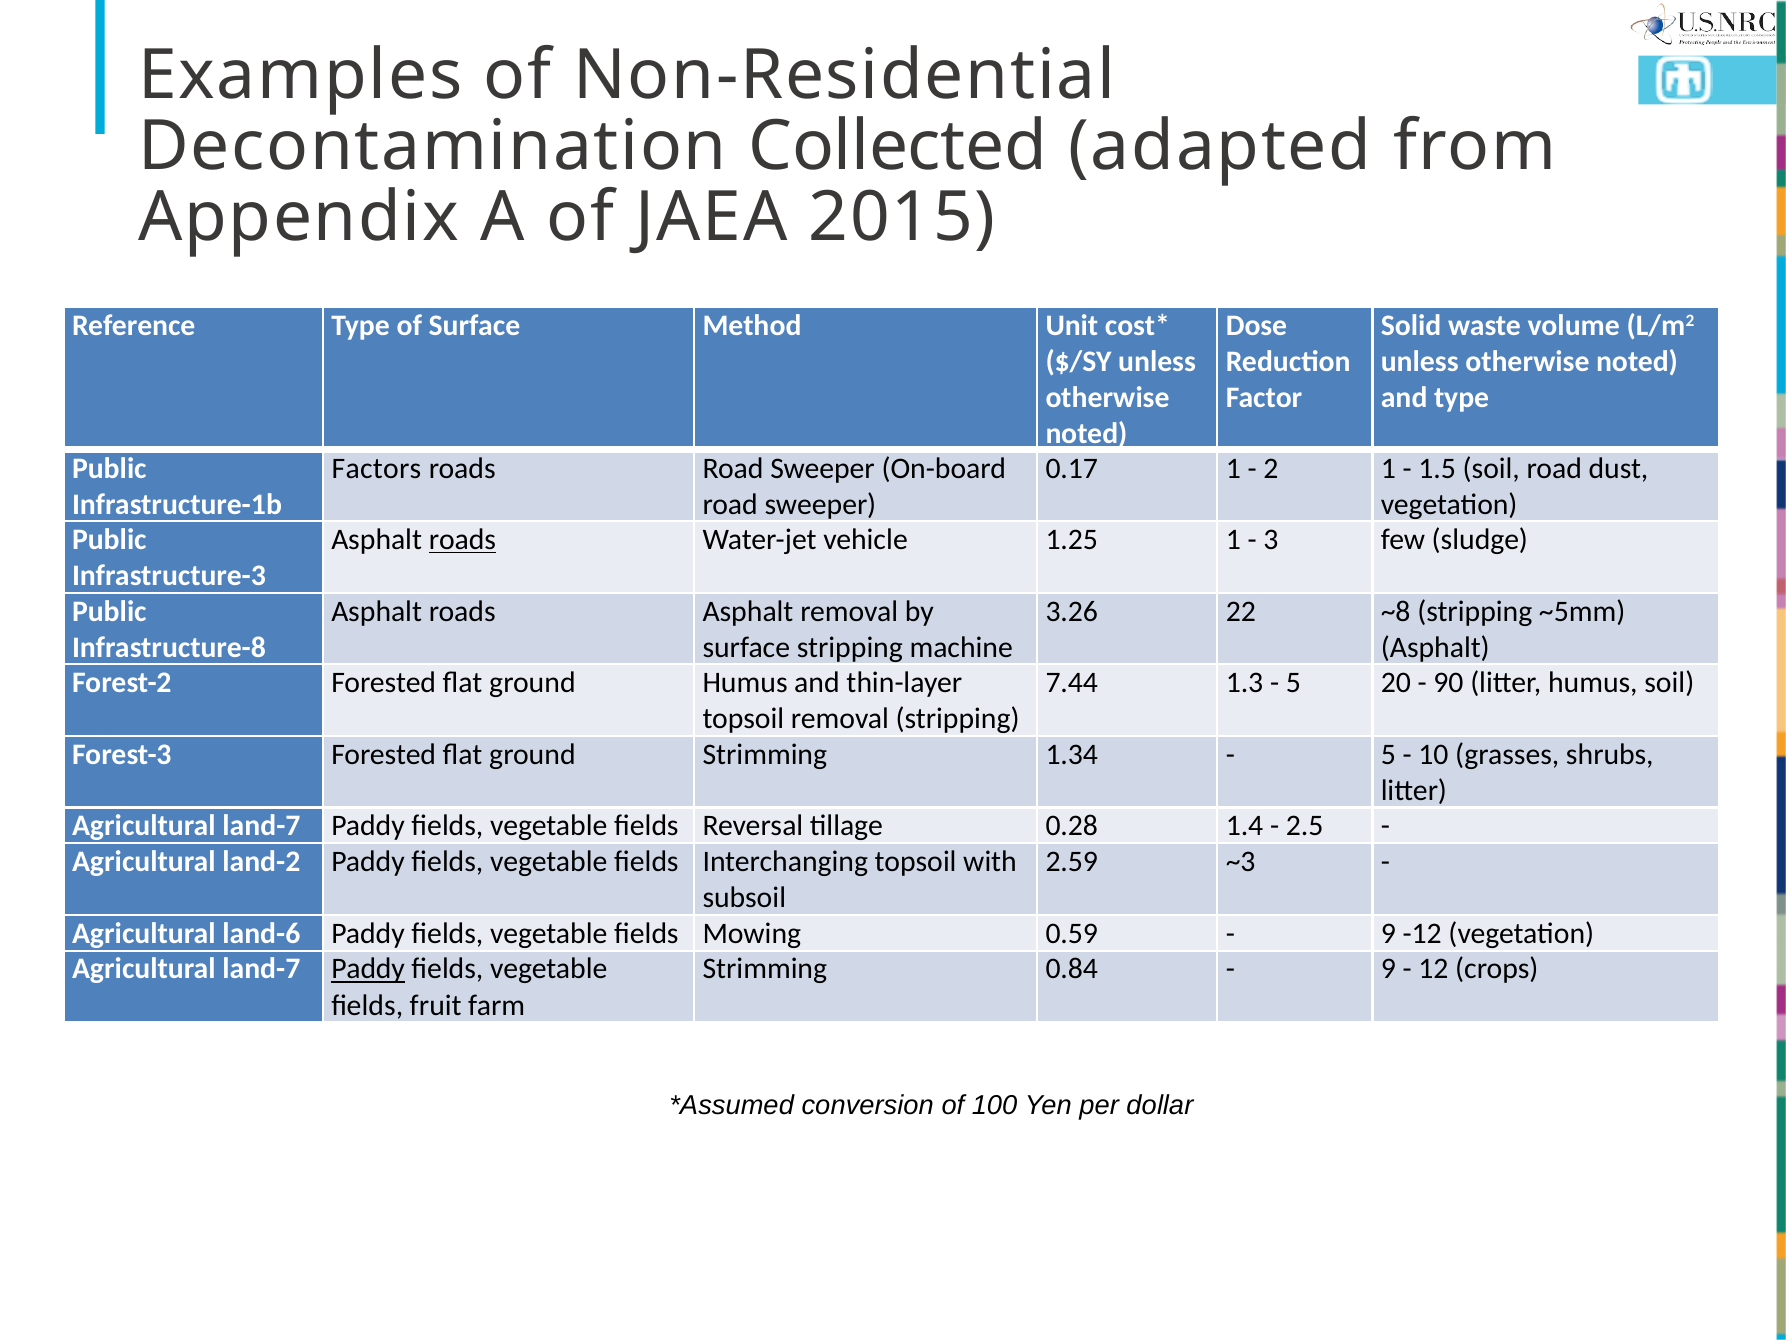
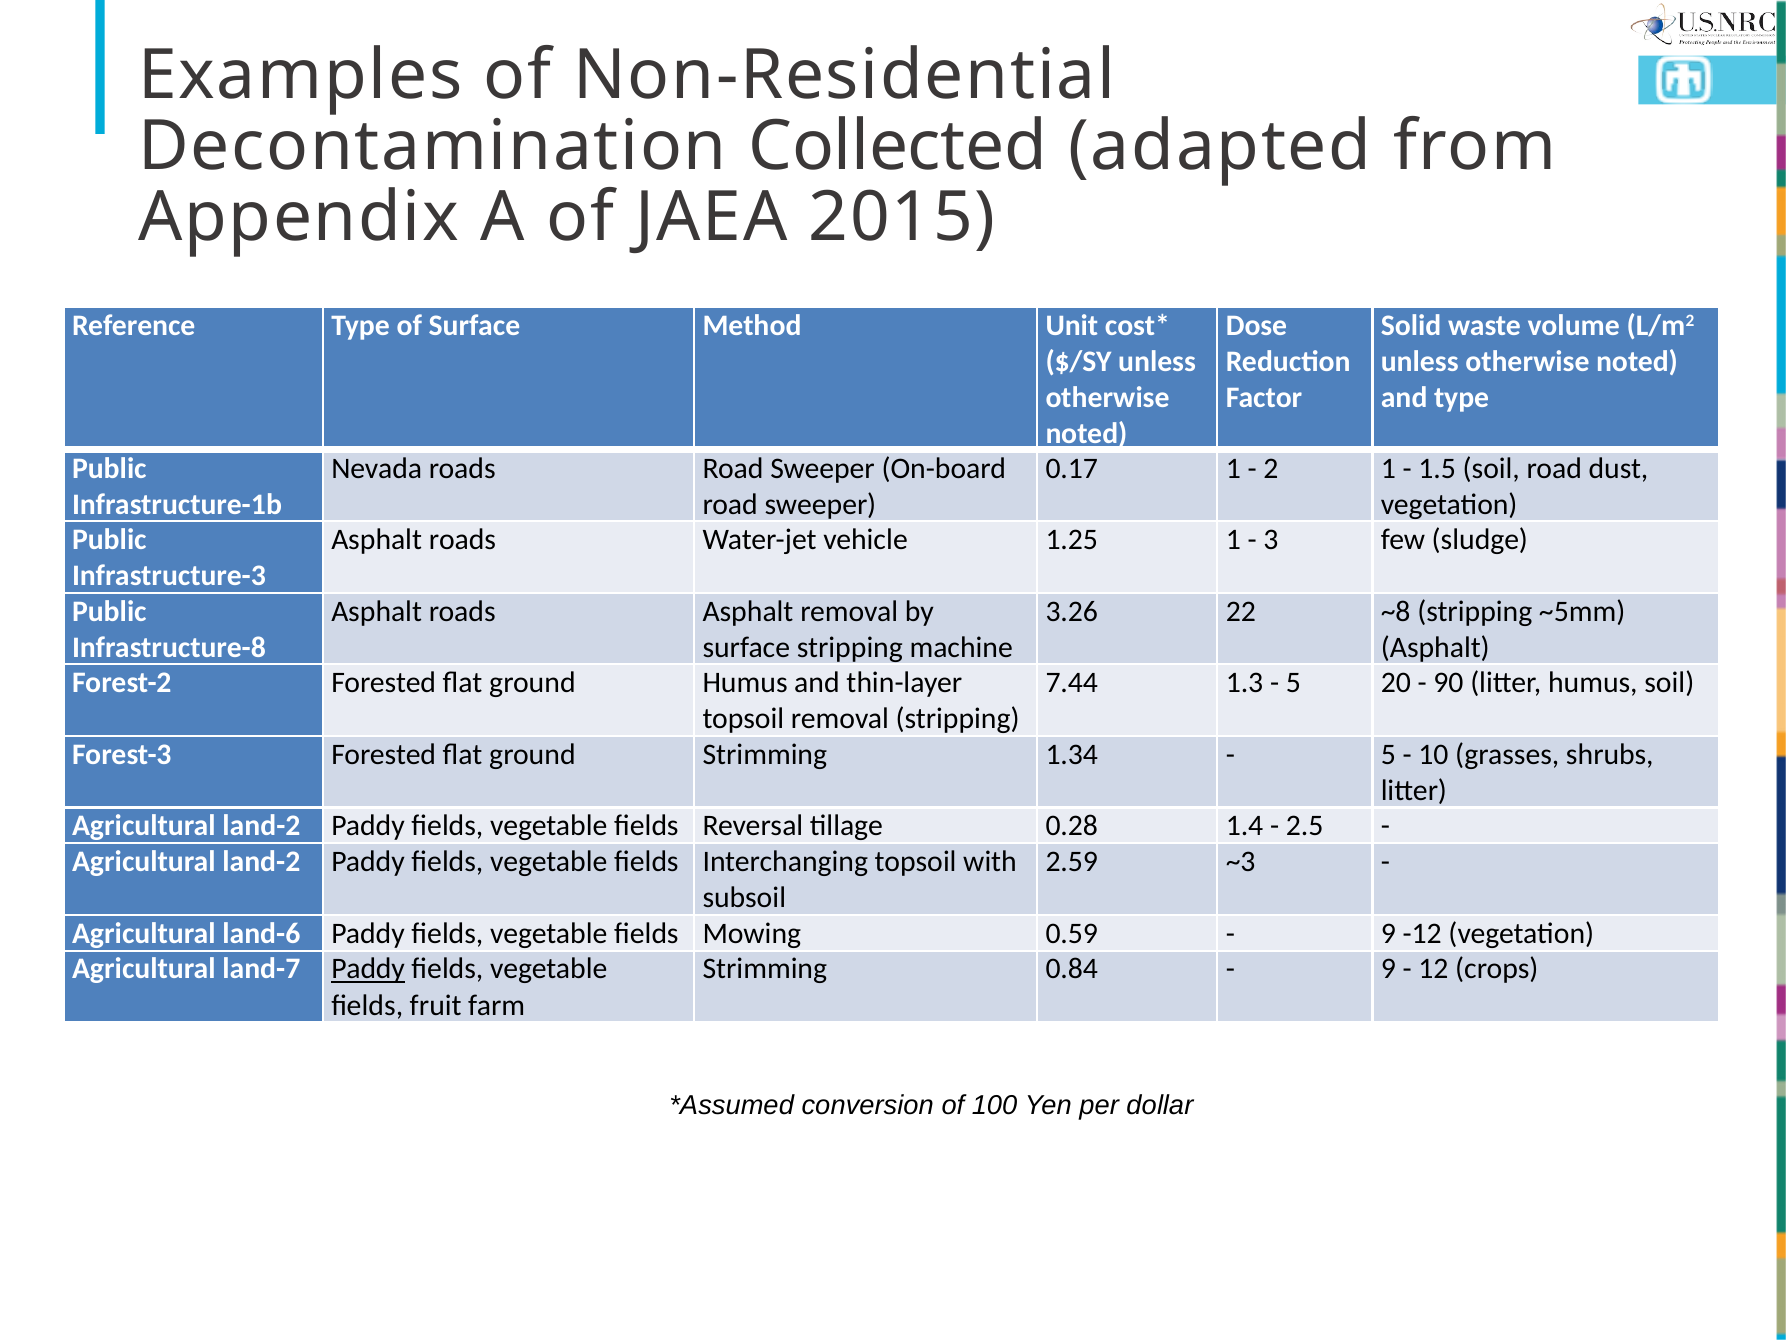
Factors: Factors -> Nevada (377, 468)
roads underline: present -> none (462, 540)
land-7: land-7 -> land-2 (261, 826)
